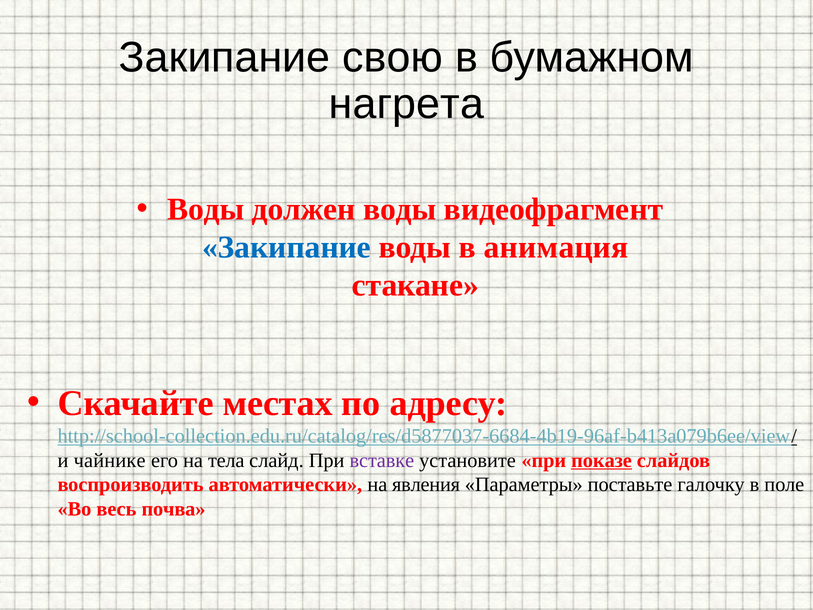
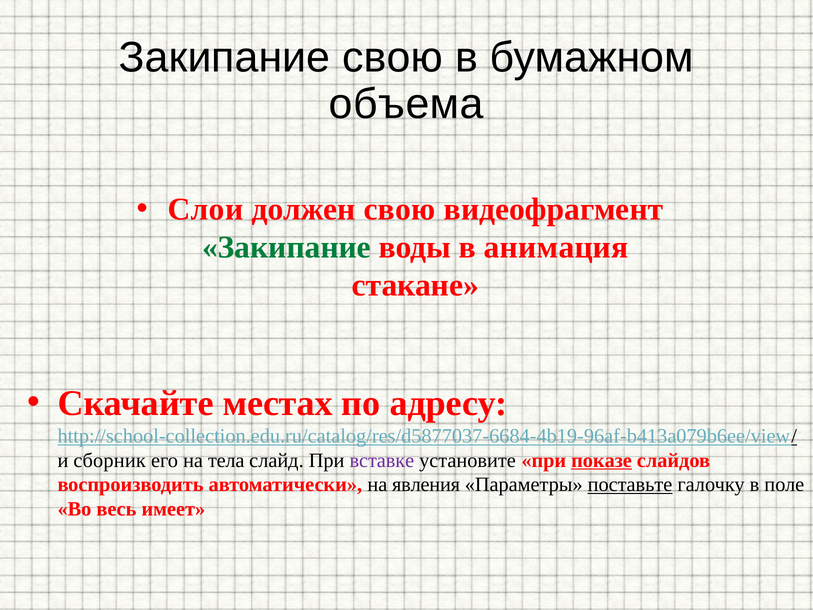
нагрета: нагрета -> объема (406, 104)
Воды: Воды -> Слои (205, 209)
должен воды: воды -> свою (400, 209)
Закипание colour: blue -> green (286, 247)
чайнике: чайнике -> сборник (110, 460)
поставьте underline: none -> present (630, 485)
почва: почва -> имеет (173, 509)
